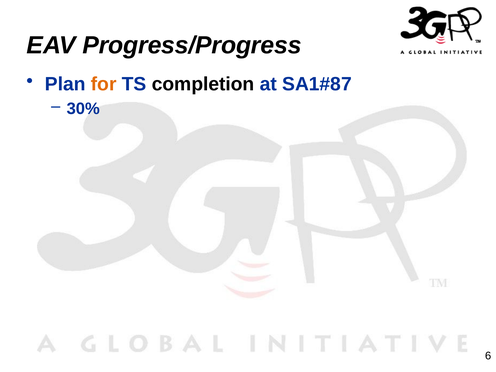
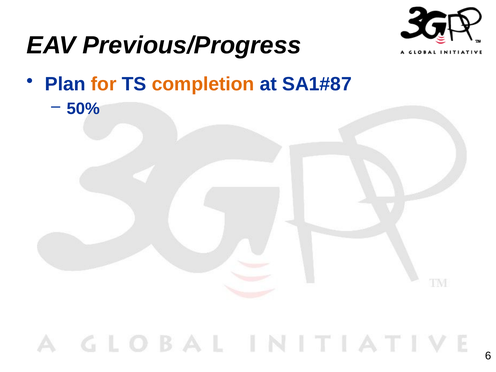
Progress/Progress: Progress/Progress -> Previous/Progress (192, 45)
completion colour: black -> orange (203, 84)
30%: 30% -> 50% (83, 109)
